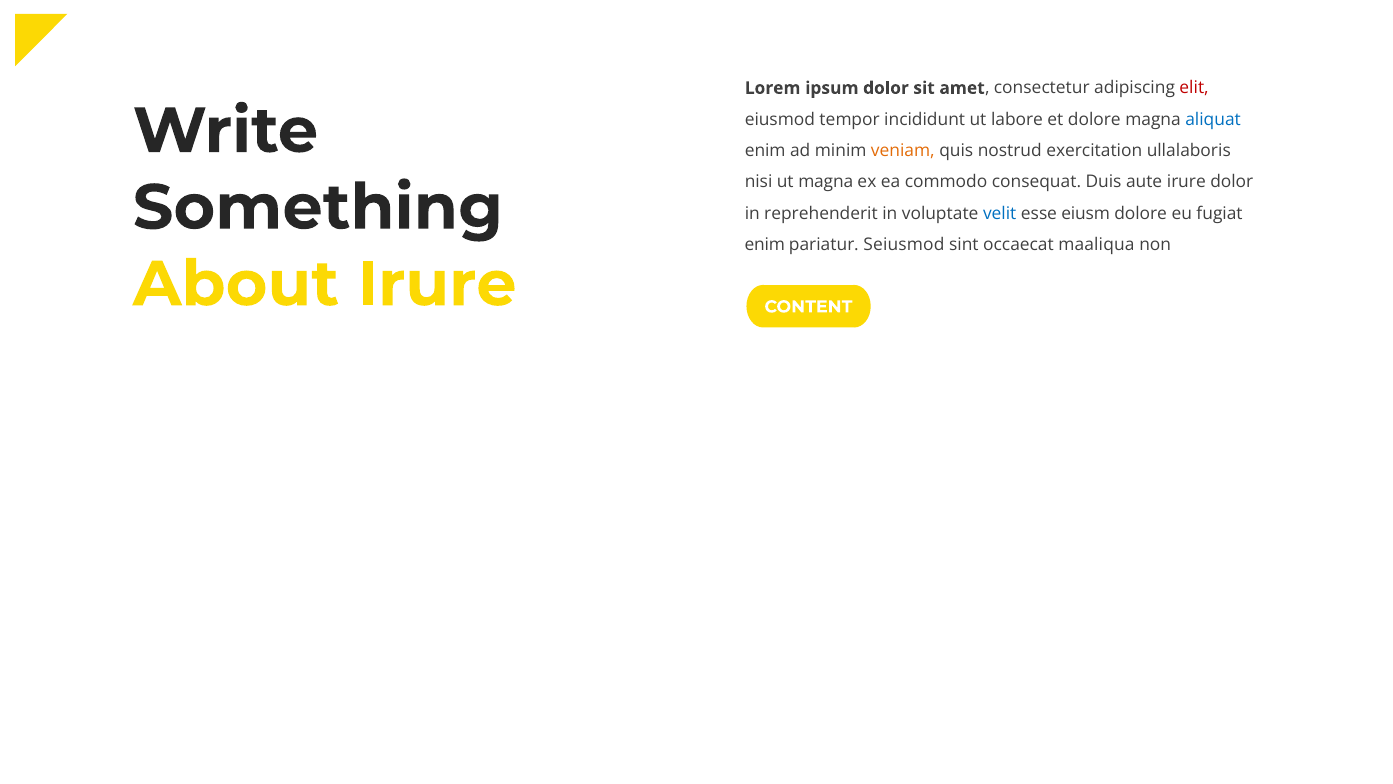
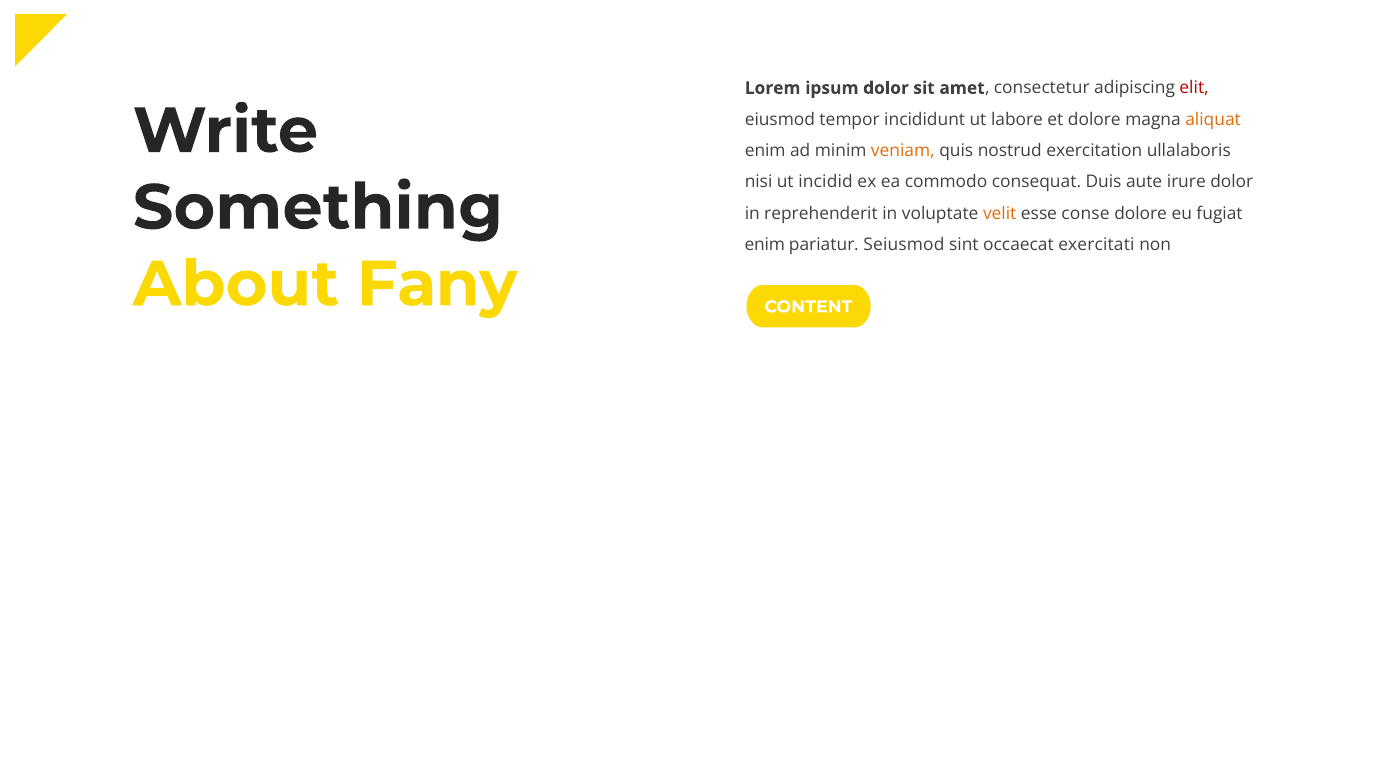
aliquat colour: blue -> orange (1213, 119)
ut magna: magna -> incidid (826, 182)
velit colour: blue -> orange (1000, 213)
eiusm: eiusm -> conse (1085, 213)
maaliqua: maaliqua -> exercitati (1096, 245)
About Irure: Irure -> Fany (437, 284)
